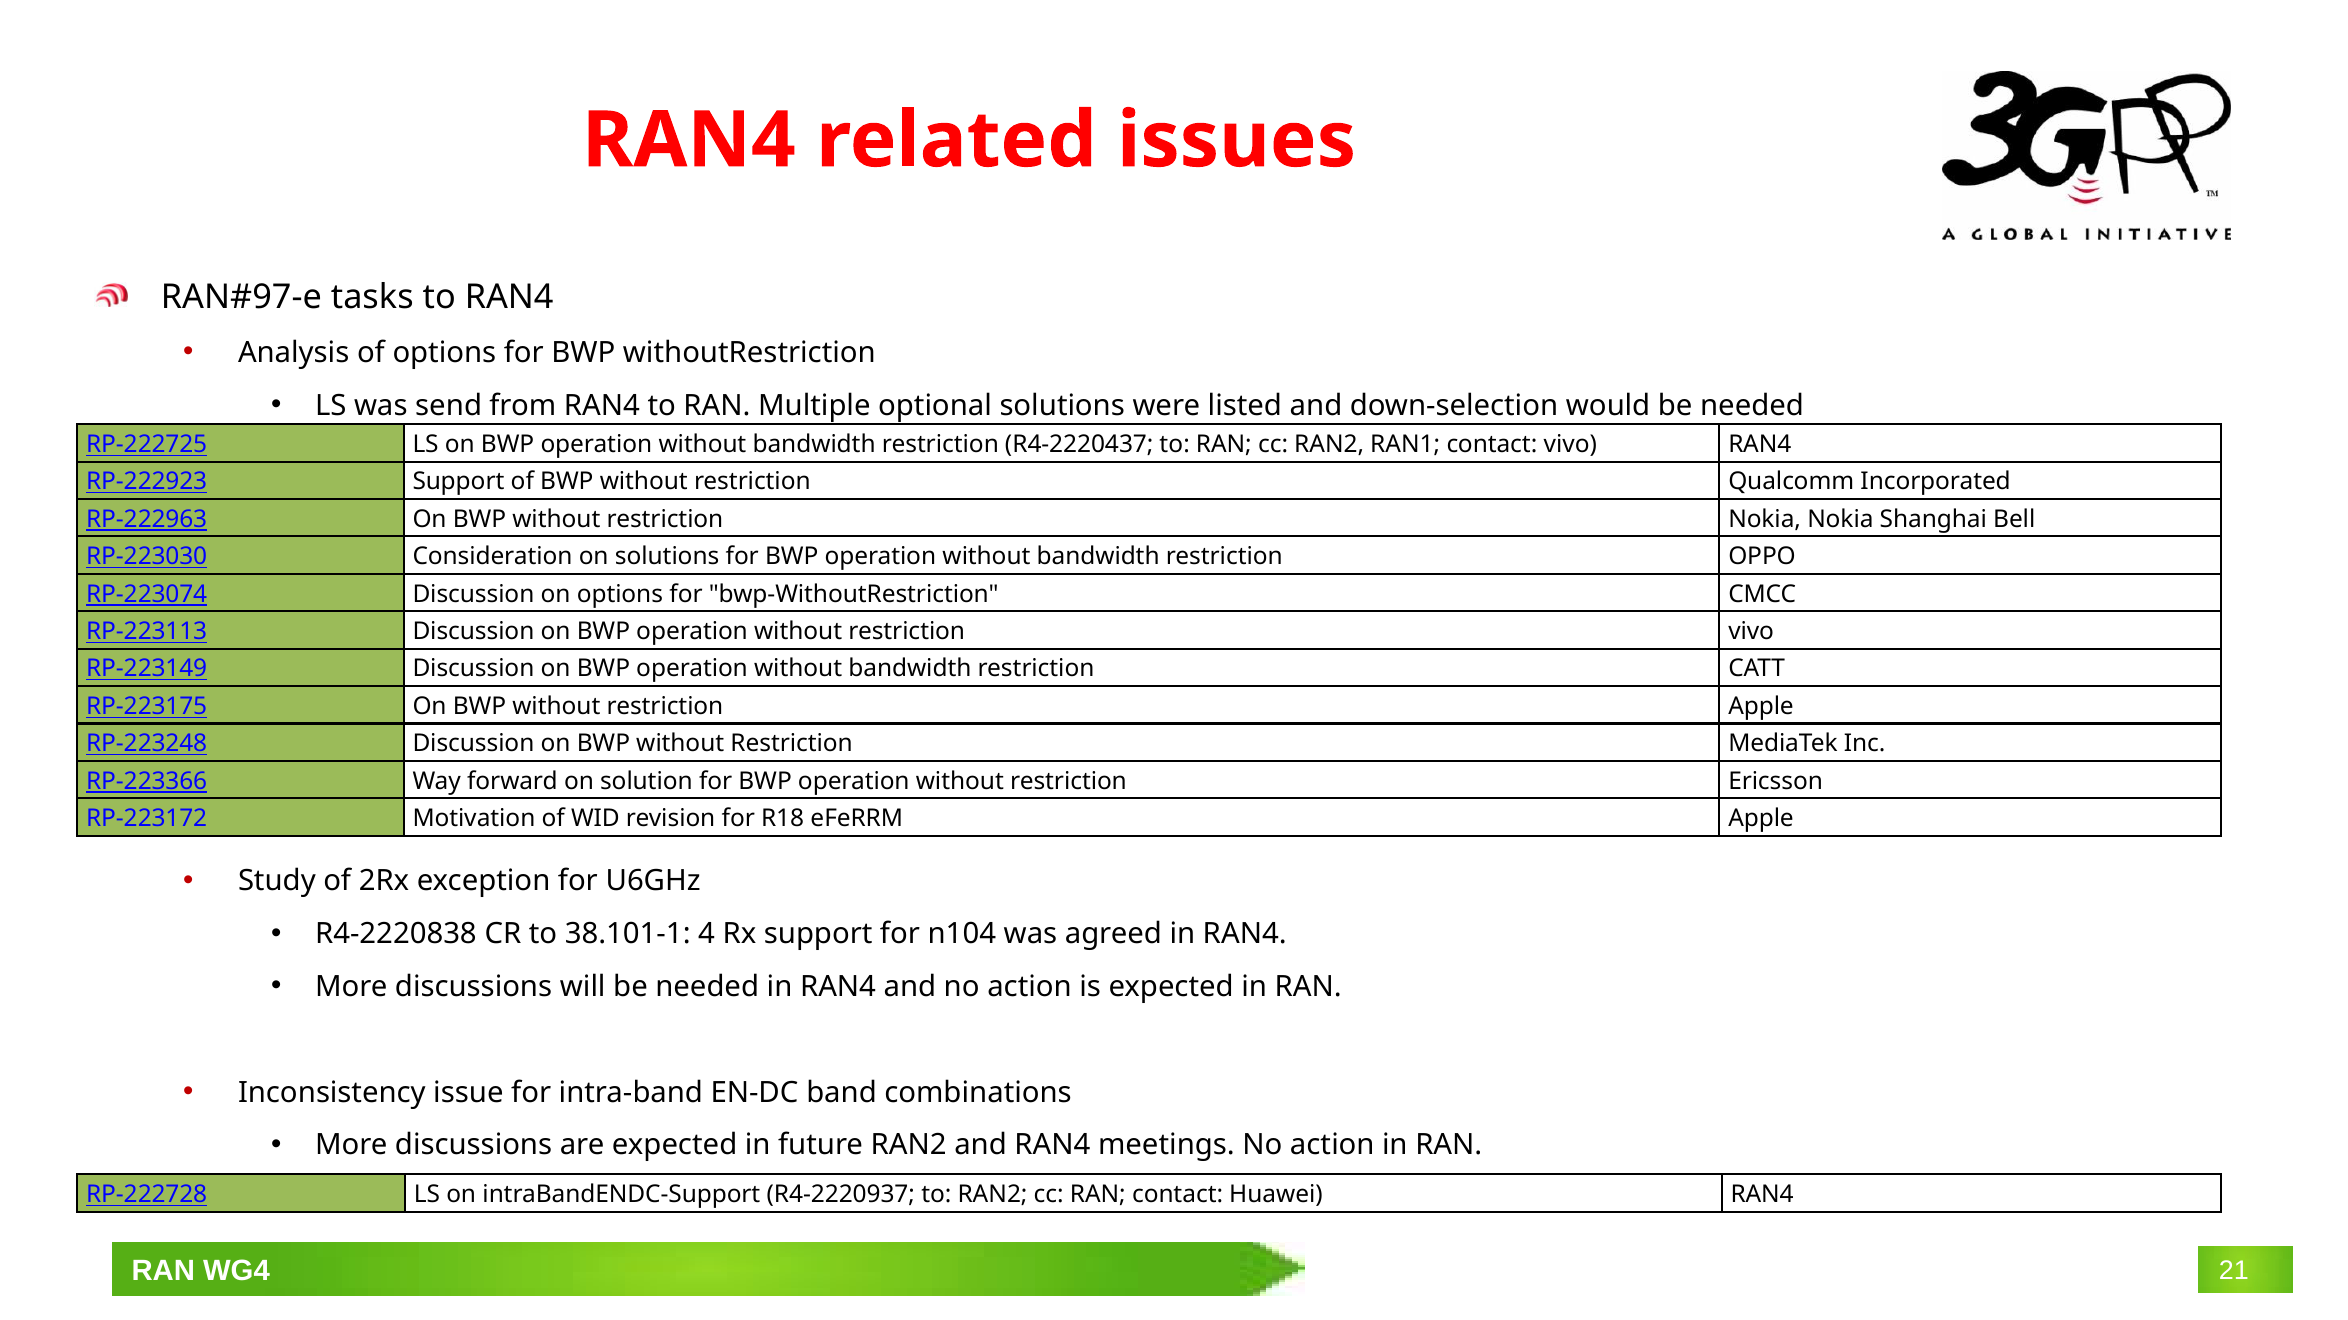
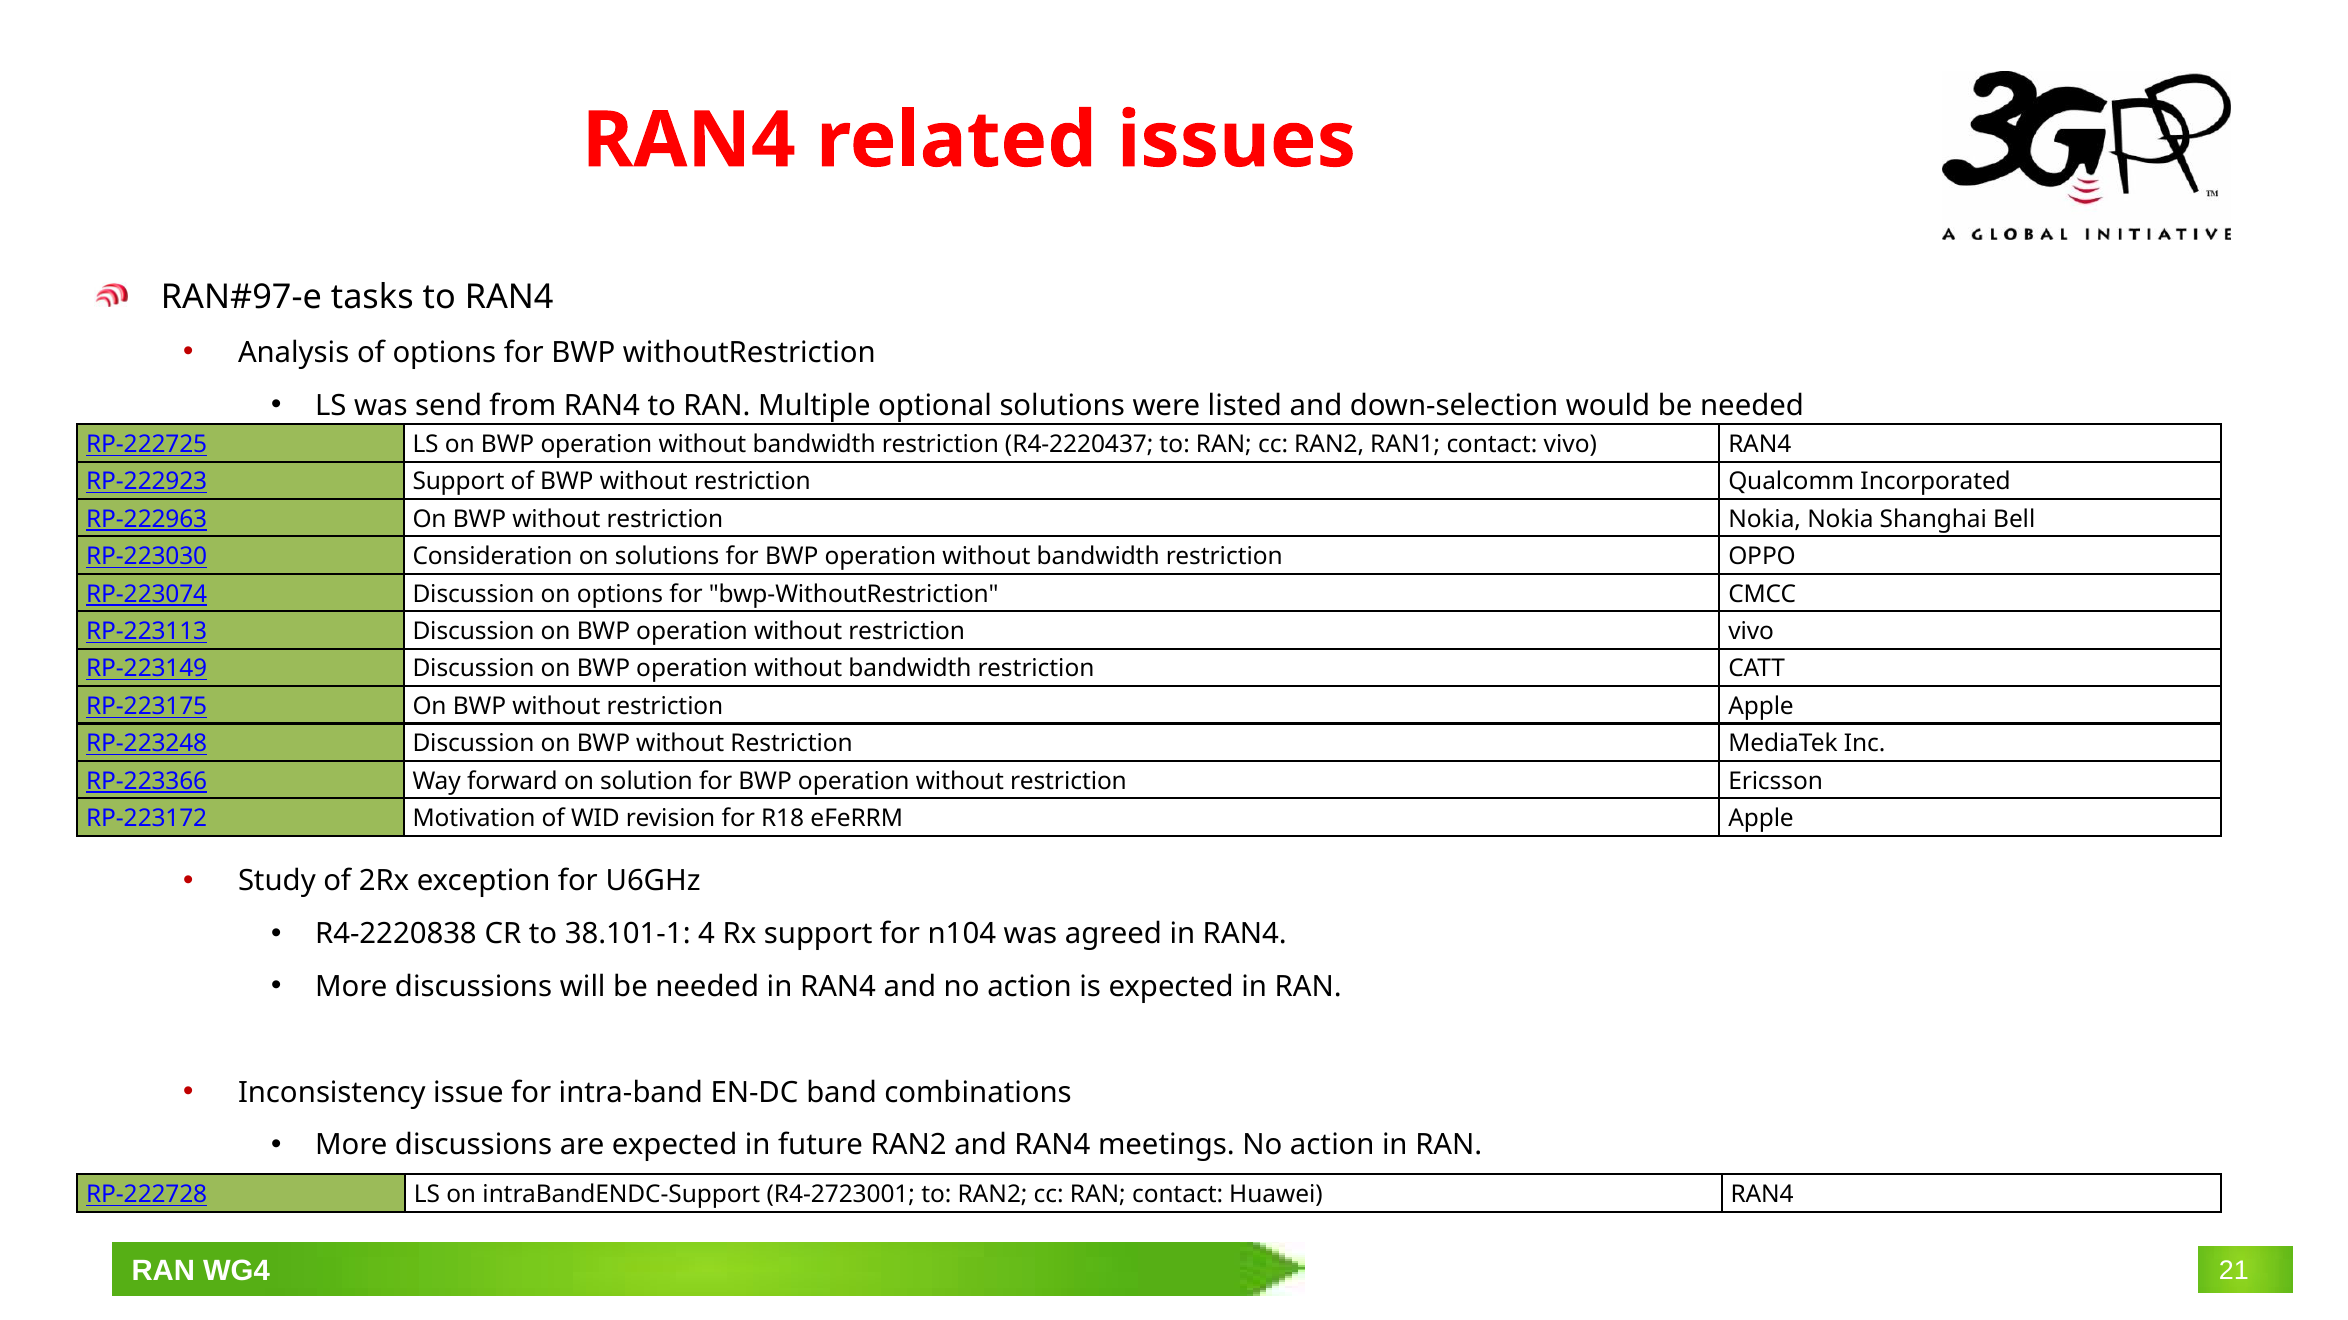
R4-2220937: R4-2220937 -> R4-2723001 (841, 1195)
